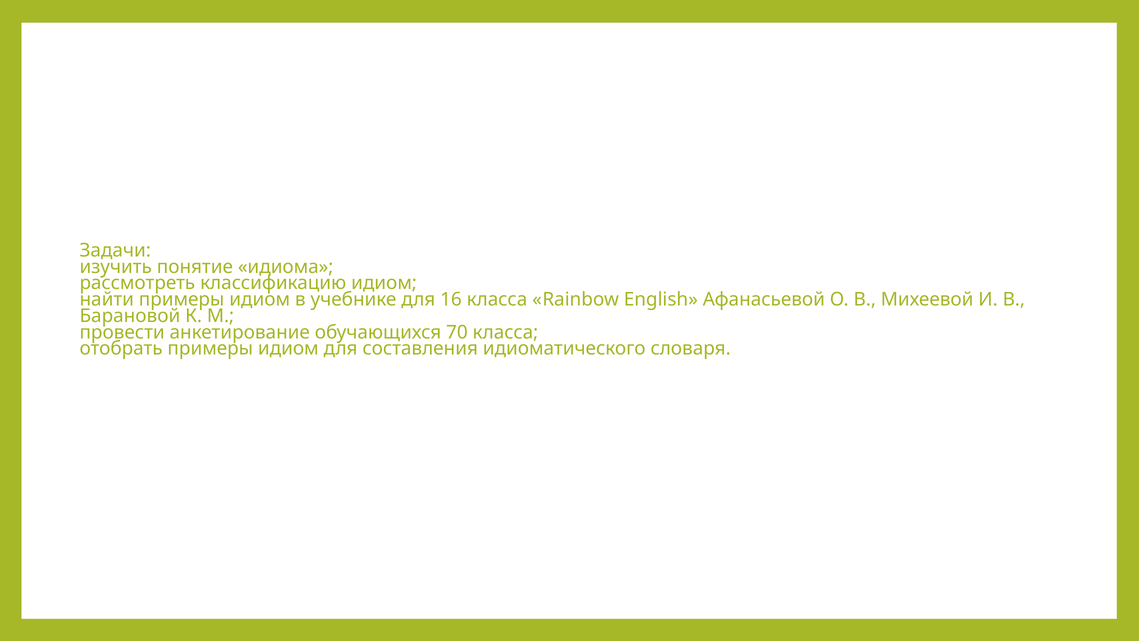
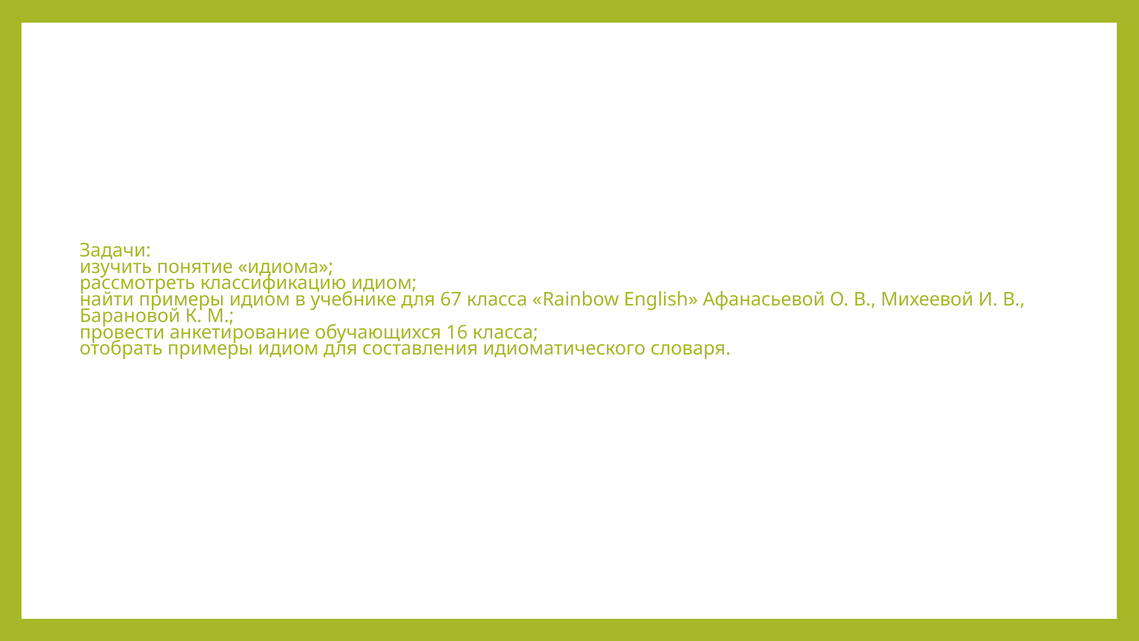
16: 16 -> 67 (451, 299)
70: 70 -> 16 (457, 332)
